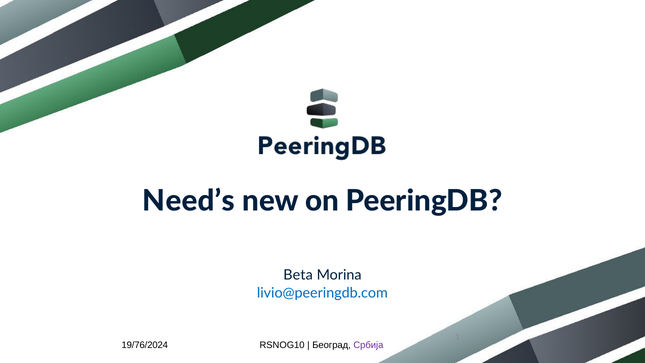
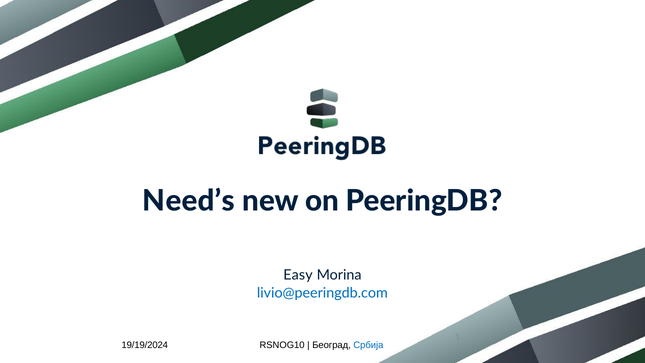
Beta: Beta -> Easy (298, 275)
19/76/2024: 19/76/2024 -> 19/19/2024 (145, 345)
Србија colour: purple -> blue (368, 345)
